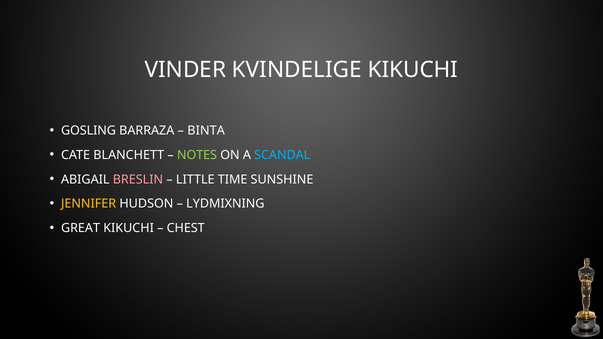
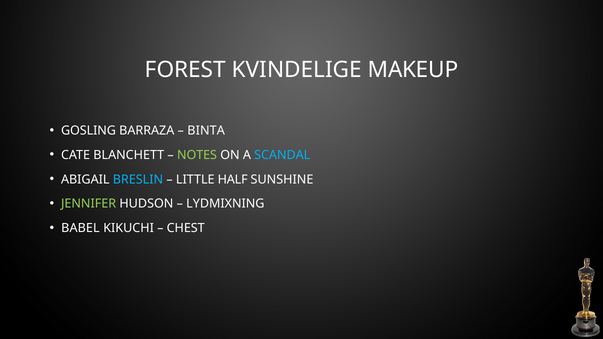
VINDER: VINDER -> FOREST (185, 70)
KVINDELIGE KIKUCHI: KIKUCHI -> MAKEUP (413, 70)
BRESLIN colour: pink -> light blue (138, 180)
TIME: TIME -> HALF (233, 180)
JENNIFER colour: yellow -> light green (89, 204)
GREAT: GREAT -> BABEL (80, 228)
